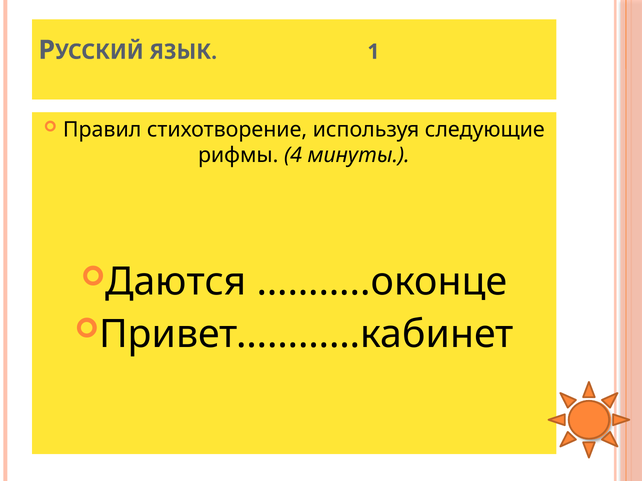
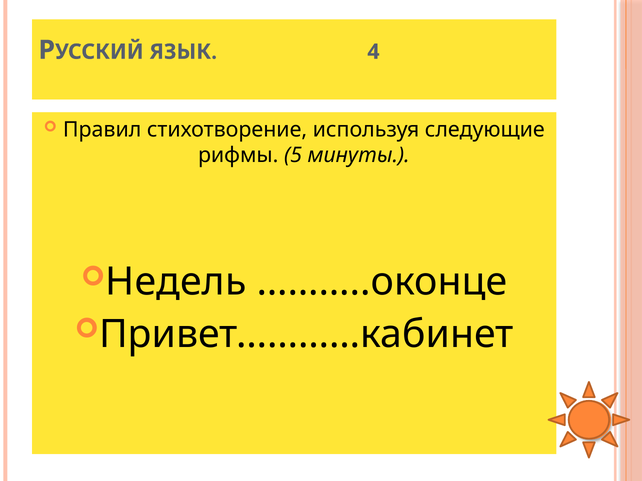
1: 1 -> 4 (373, 52)
4: 4 -> 5 (293, 156)
Даются: Даются -> Недель (176, 282)
